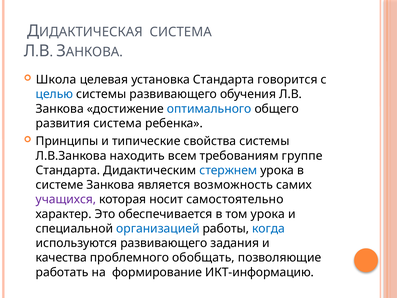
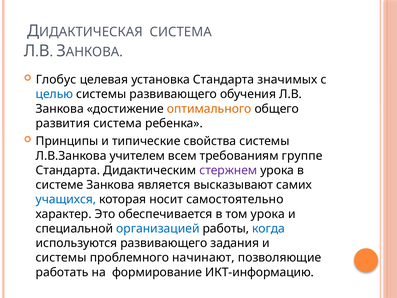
Школа: Школа -> Глобус (56, 80)
говорится: говорится -> значимых (287, 80)
оптимального colour: blue -> orange (209, 109)
находить: находить -> учителем (137, 156)
стержнем colour: blue -> purple (228, 170)
возможность: возможность -> высказывают (233, 185)
учащихся colour: purple -> blue (66, 199)
качества: качества -> системы (61, 257)
обобщать: обобщать -> начинают (203, 257)
